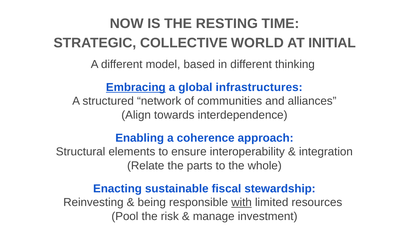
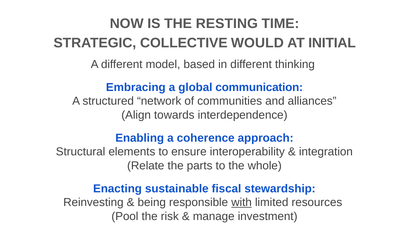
WORLD: WORLD -> WOULD (257, 43)
Embracing underline: present -> none (136, 88)
infrastructures: infrastructures -> communication (259, 88)
